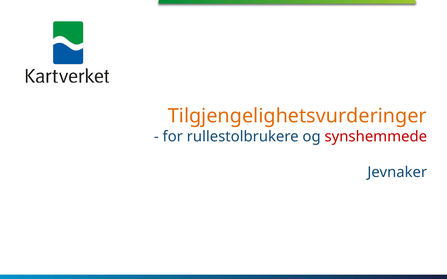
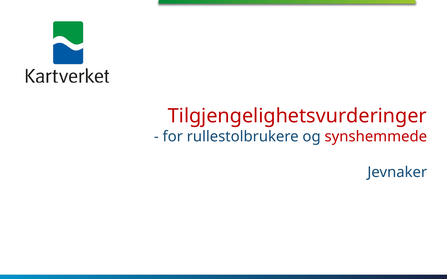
Tilgjengelighetsvurderinger colour: orange -> red (297, 116)
